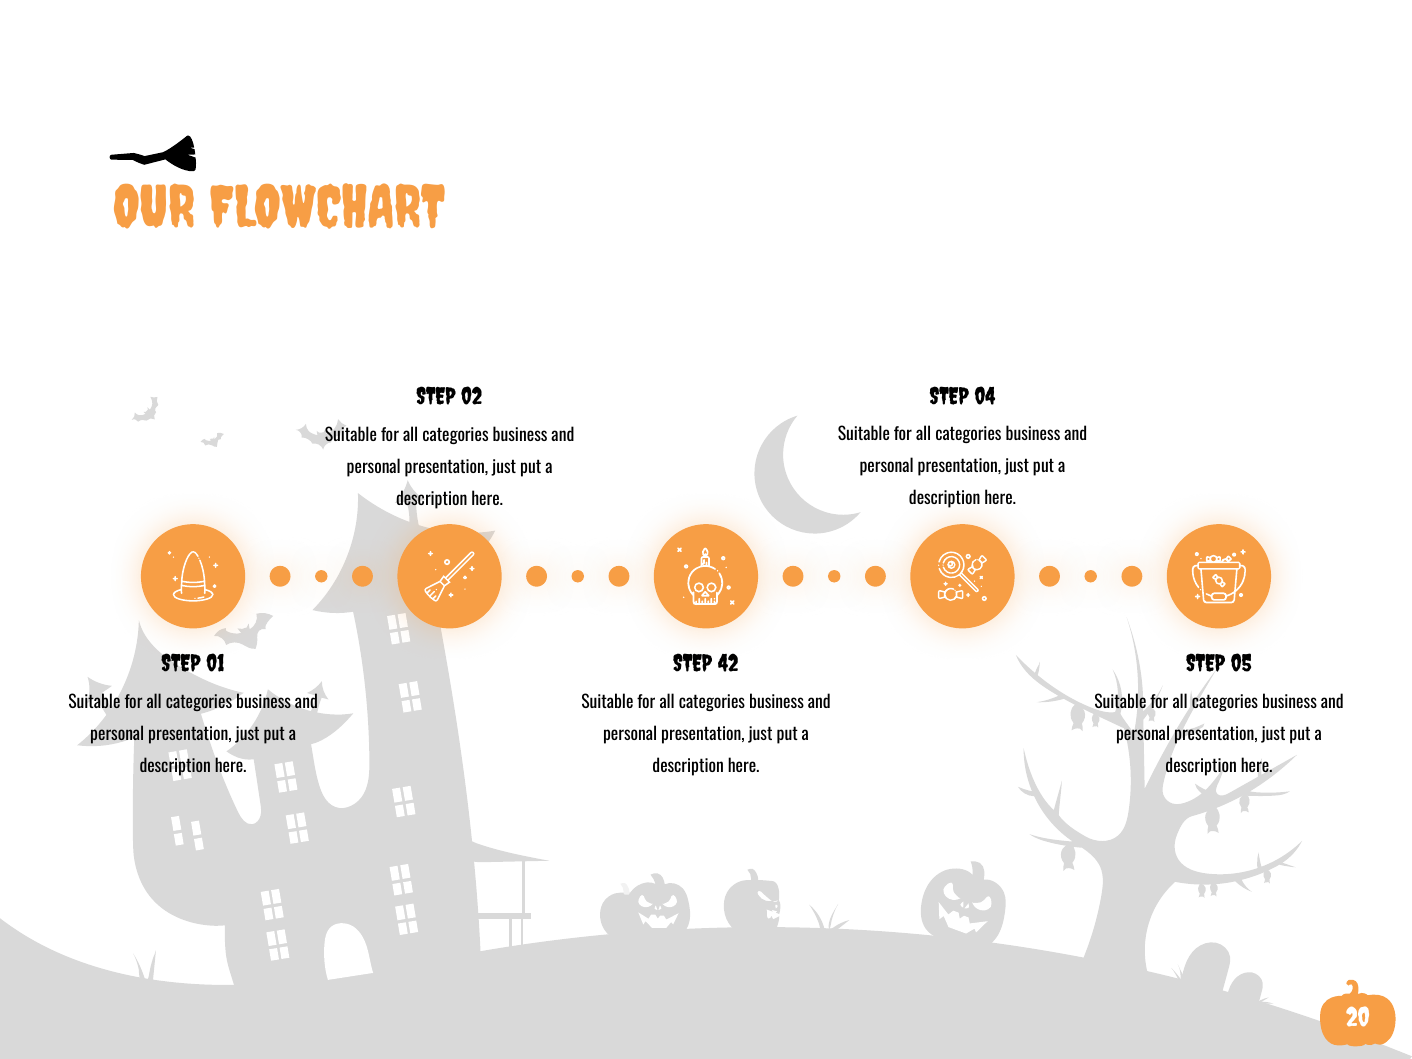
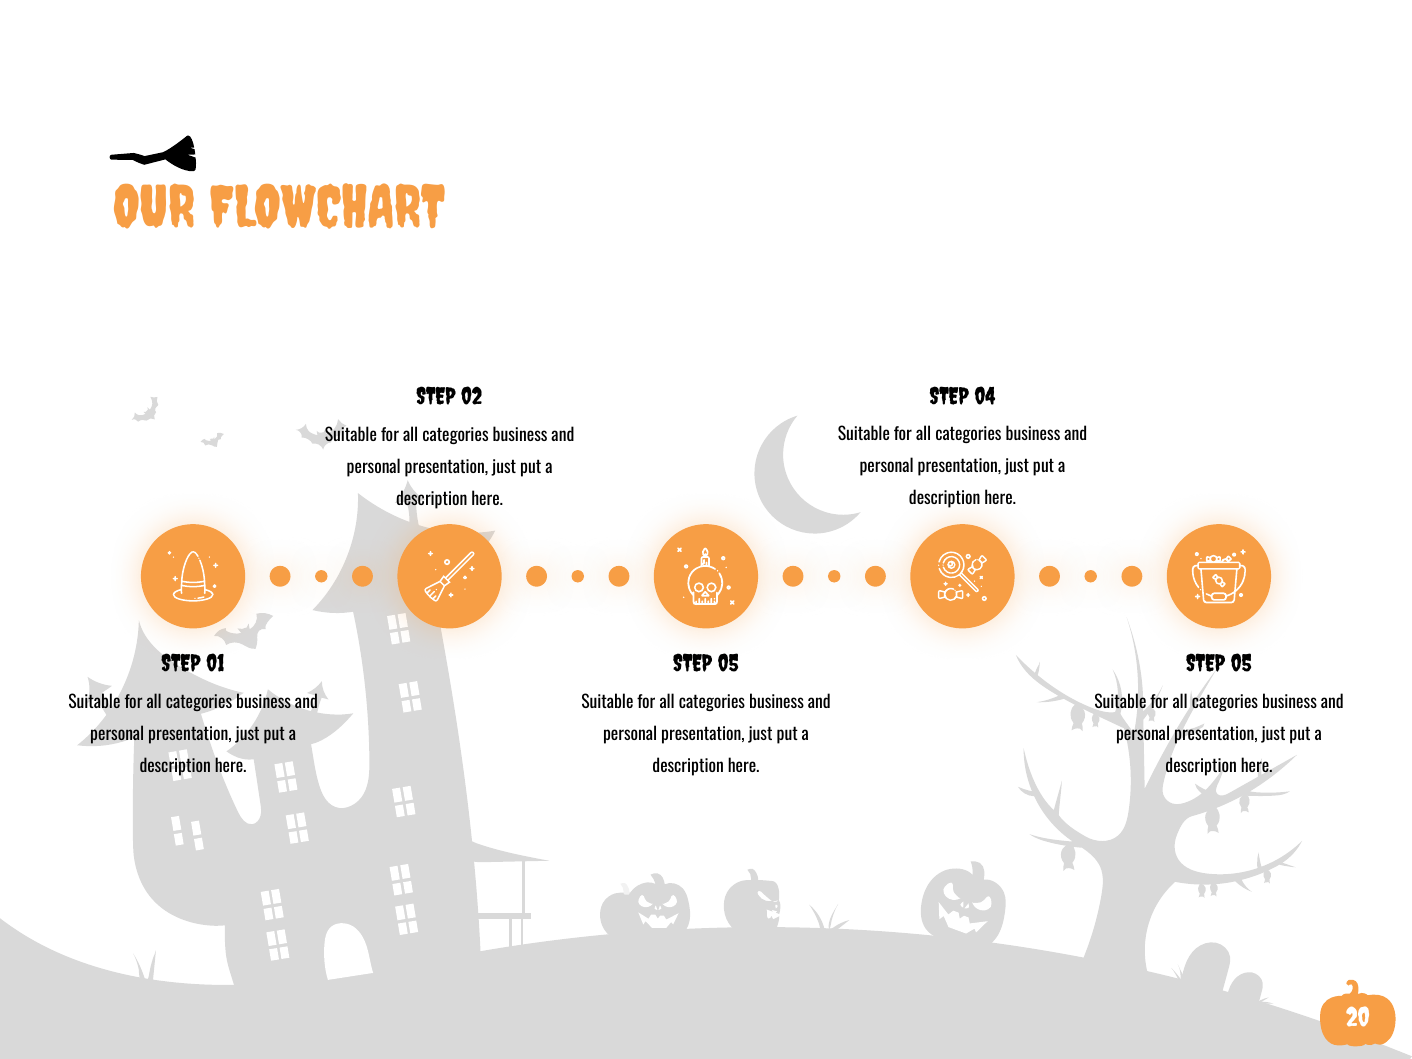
42: 42 -> 05 (728, 664)
